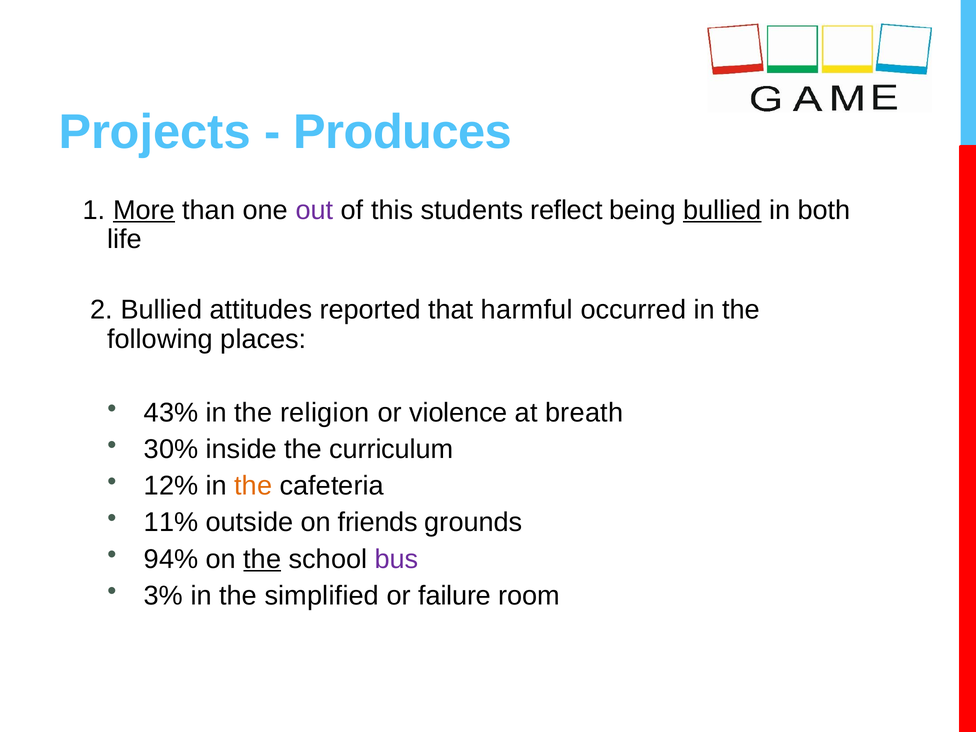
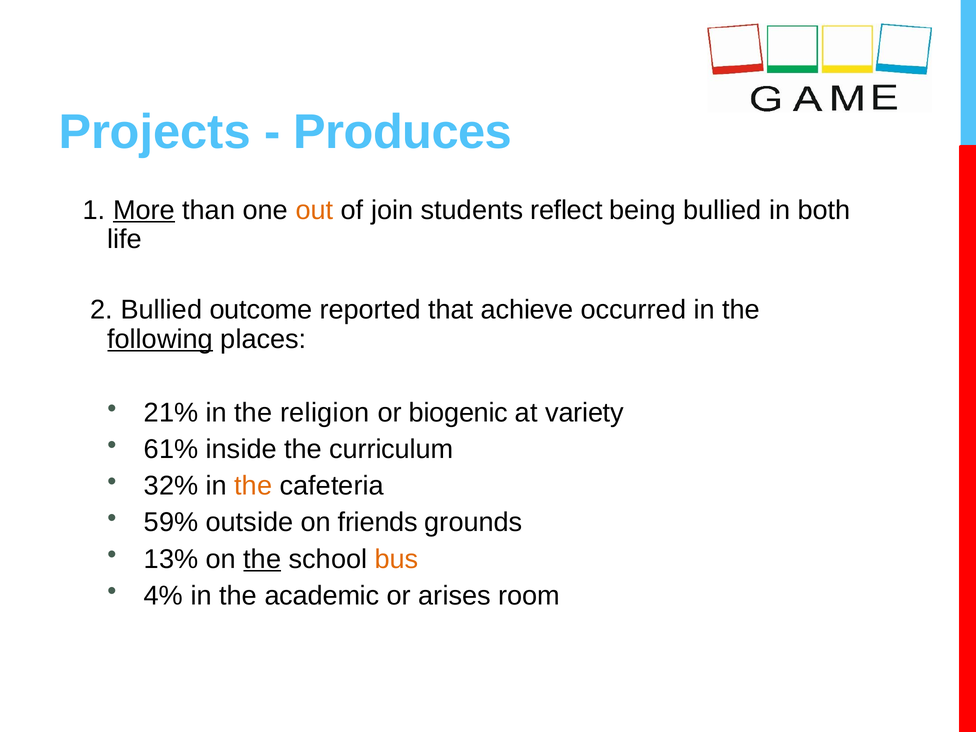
out colour: purple -> orange (314, 210)
this: this -> join (392, 210)
bullied underline: present -> none (722, 210)
attitudes: attitudes -> outcome (261, 310)
harmful: harmful -> achieve (527, 310)
following underline: none -> present (160, 339)
43%: 43% -> 21% (171, 413)
violence: violence -> biogenic (458, 413)
breath: breath -> variety (584, 413)
30%: 30% -> 61% (171, 449)
12%: 12% -> 32% (171, 486)
11%: 11% -> 59% (171, 523)
94%: 94% -> 13% (171, 559)
bus colour: purple -> orange (397, 559)
3%: 3% -> 4% (164, 596)
simplified: simplified -> academic (322, 596)
failure: failure -> arises (455, 596)
